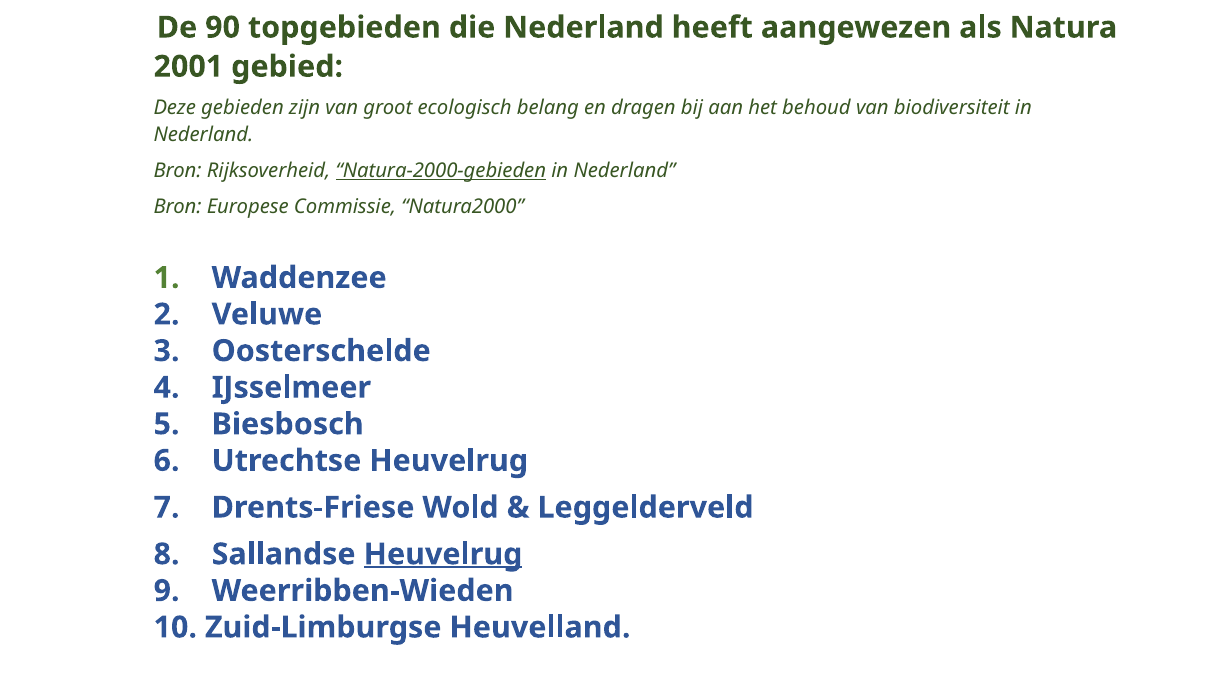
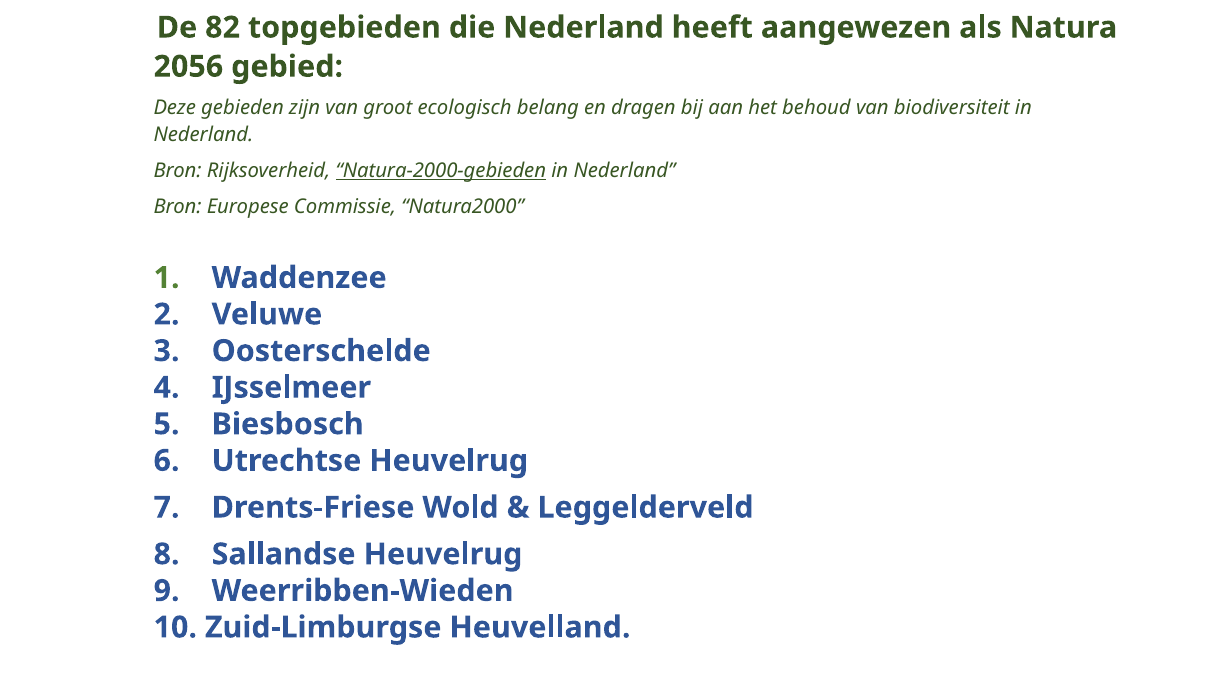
90: 90 -> 82 (223, 28)
2001: 2001 -> 2056 (188, 67)
Heuvelrug underline: present -> none (443, 554)
